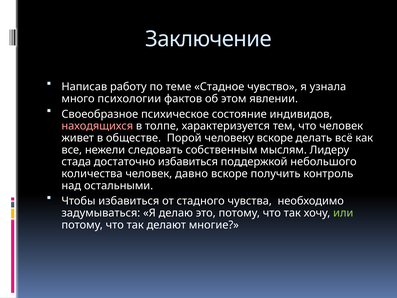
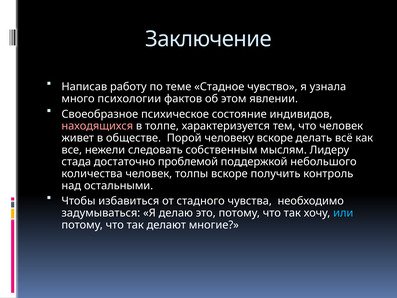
достаточно избавиться: избавиться -> проблемой (188, 162)
давно: давно -> толпы (192, 174)
или colour: light green -> light blue (343, 213)
